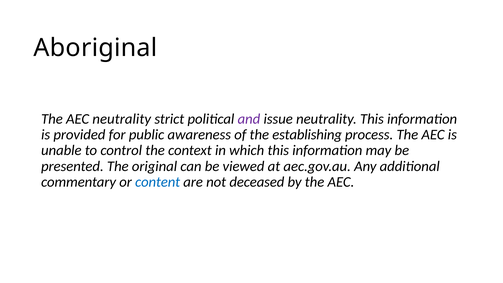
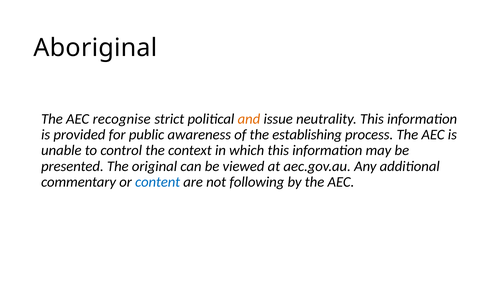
AEC neutrality: neutrality -> recognise (122, 119)
and colour: purple -> orange (249, 119)
deceased: deceased -> following (257, 182)
